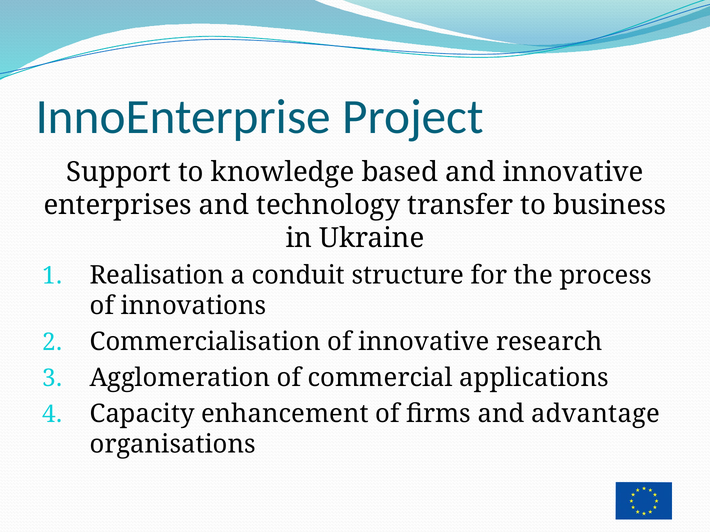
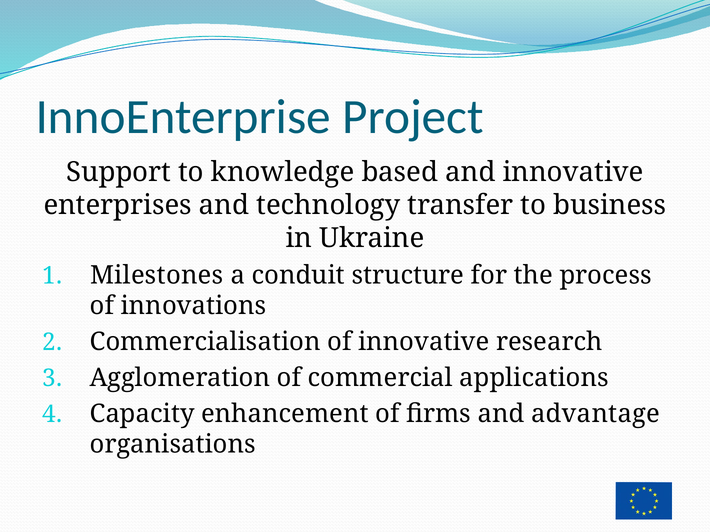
Realisation: Realisation -> Milestones (157, 275)
